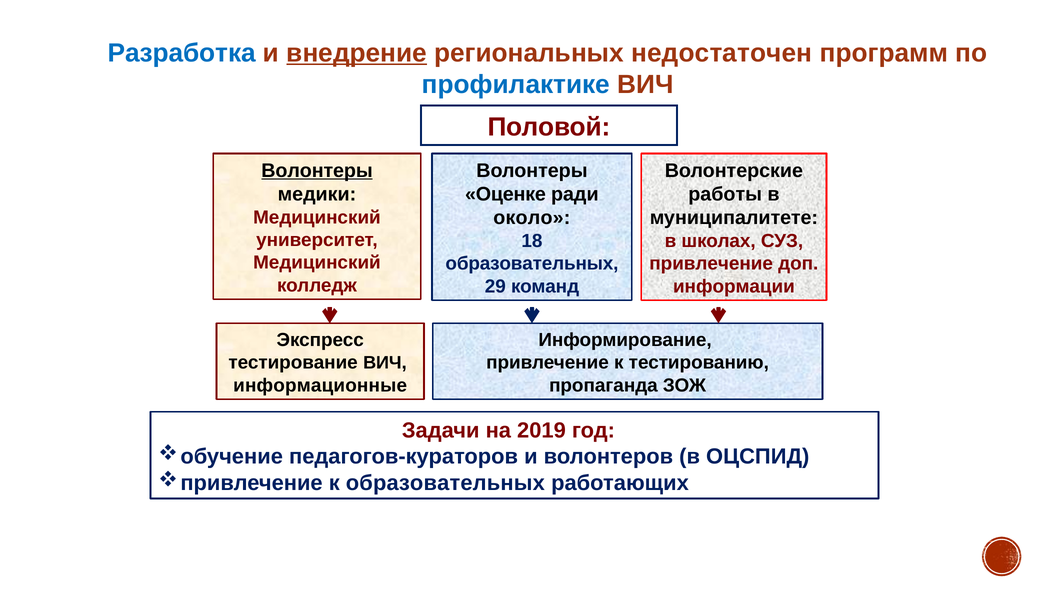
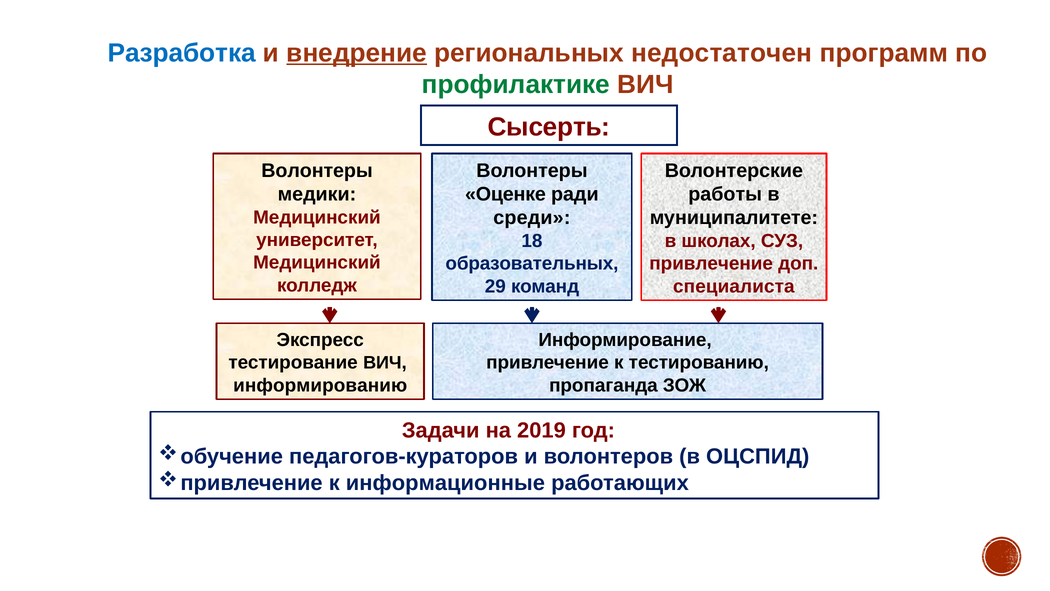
профилактике colour: blue -> green (516, 84)
Половой: Половой -> Сысерть (549, 127)
Волонтеры underline: present -> none (317, 170)
около: около -> среди (532, 218)
информации: информации -> специалиста (734, 286)
информационные: информационные -> информированию (320, 385)
к образовательных: образовательных -> информационные (445, 483)
